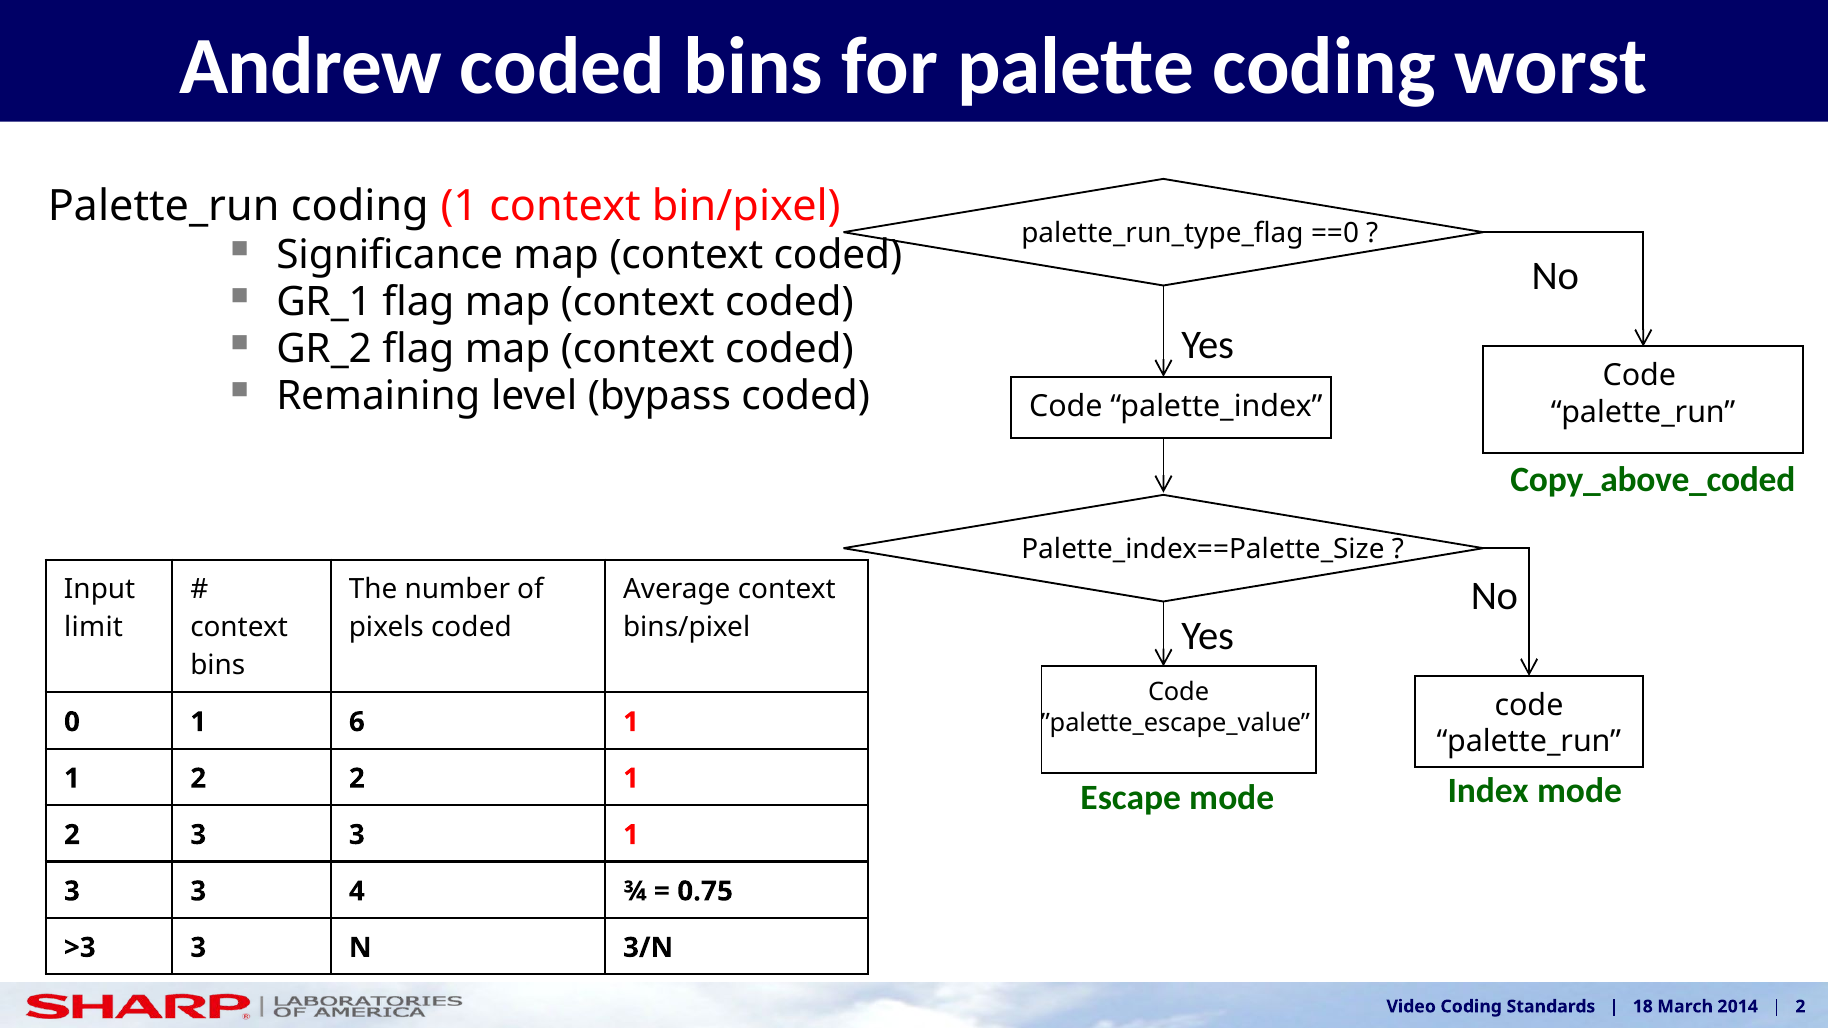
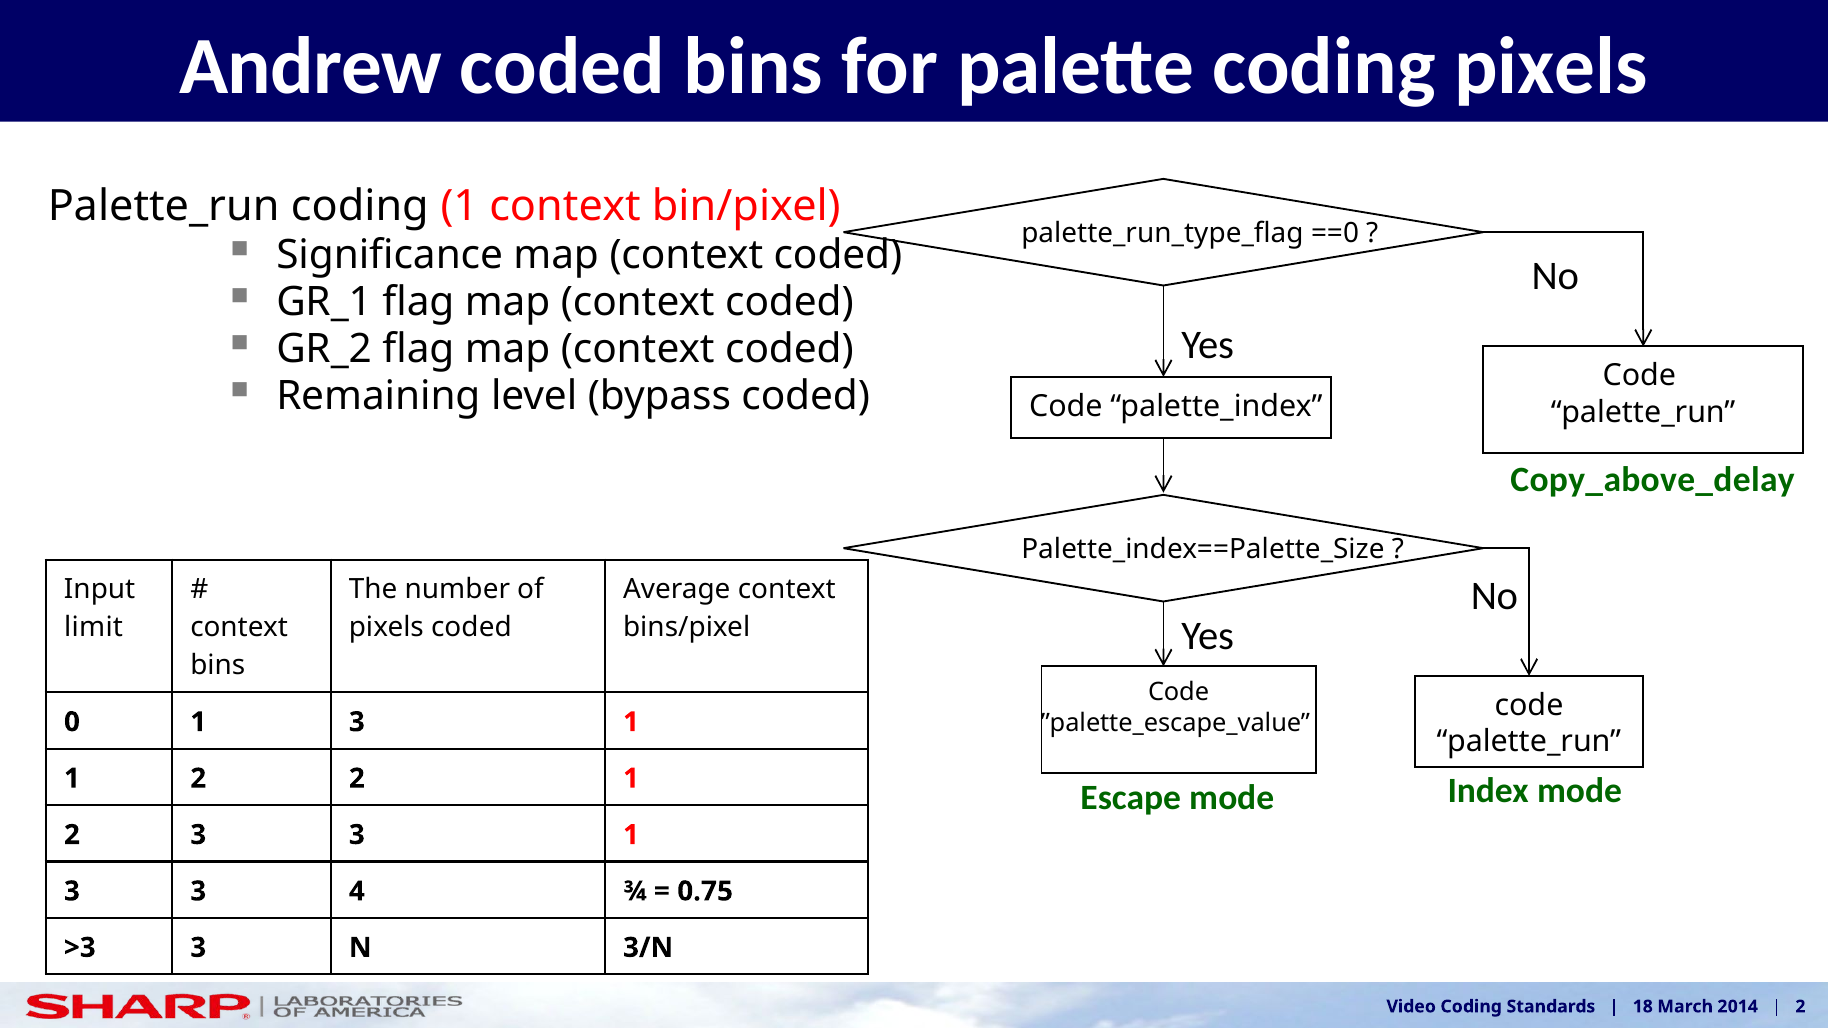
coding worst: worst -> pixels (1551, 67)
Copy_above_coded: Copy_above_coded -> Copy_above_delay (1653, 480)
0 1 6: 6 -> 3 (357, 722)
